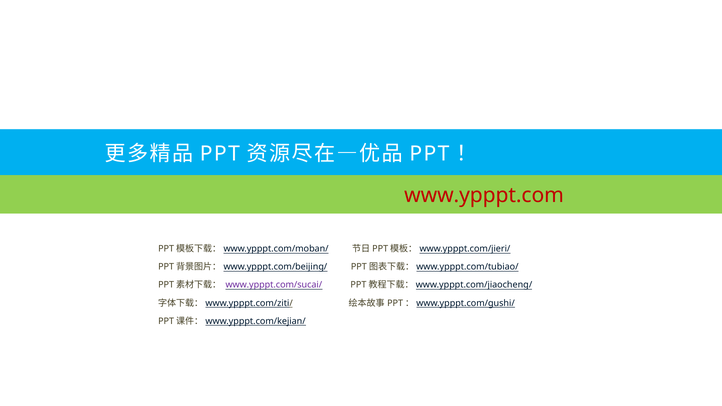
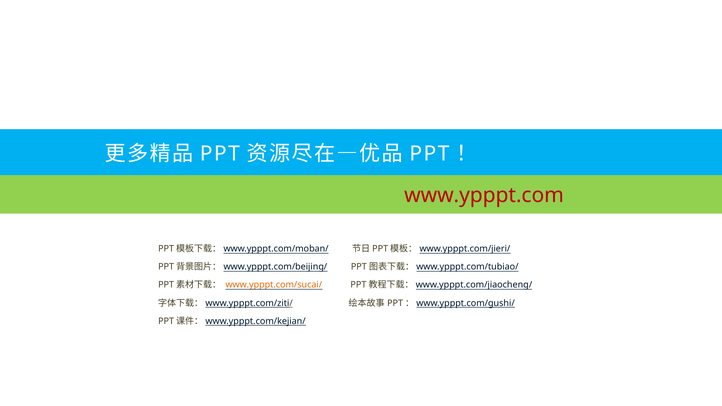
www.ypppt.com/sucai/ colour: purple -> orange (274, 285)
